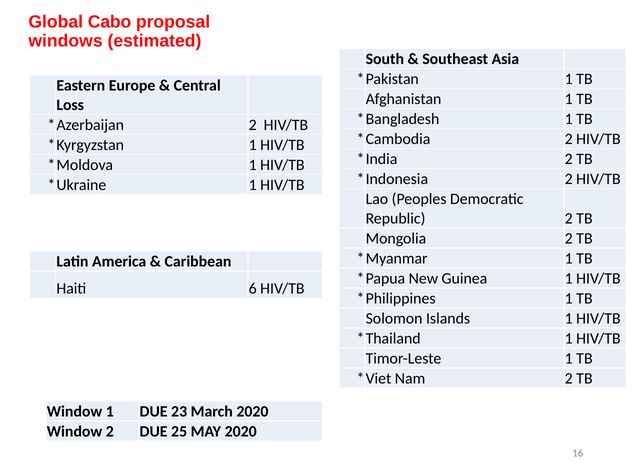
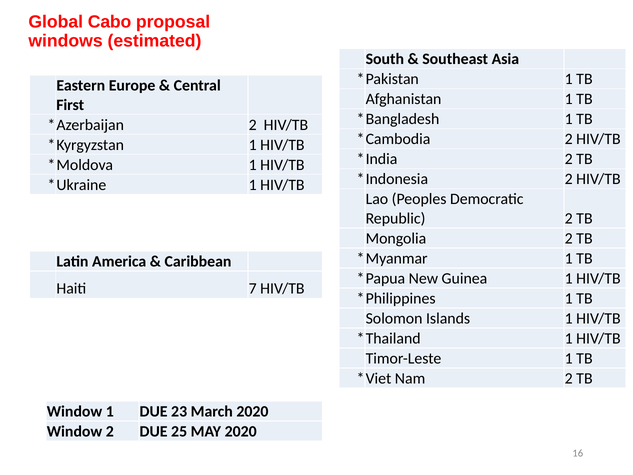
Loss: Loss -> First (70, 105)
6: 6 -> 7 (253, 289)
